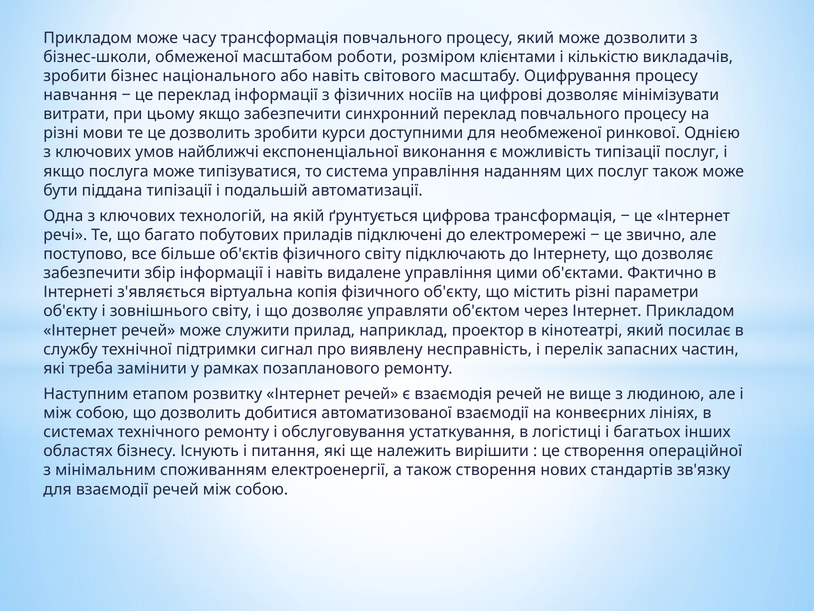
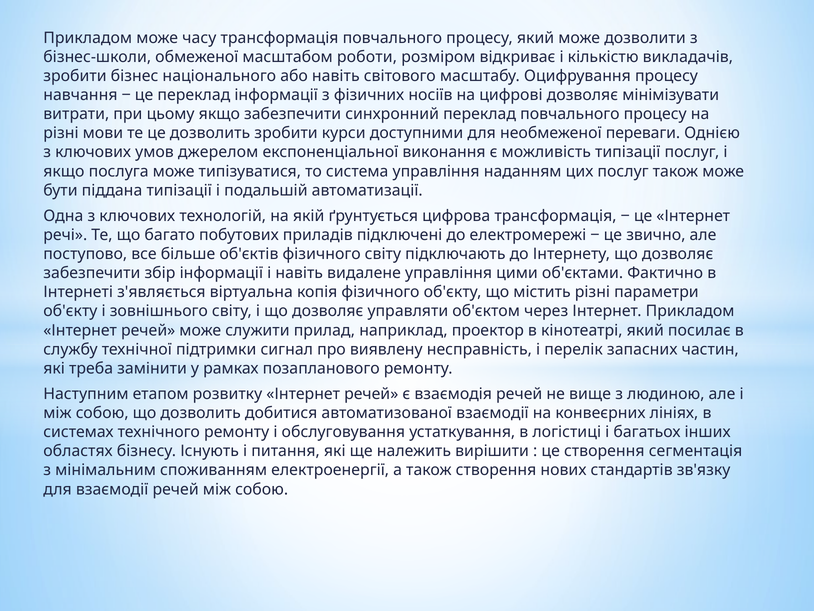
клієнтами: клієнтами -> відкриває (518, 57)
ринкової: ринкової -> переваги (643, 133)
найближчі: найближчі -> джерелом (218, 152)
операційної: операційної -> сегментація (696, 451)
